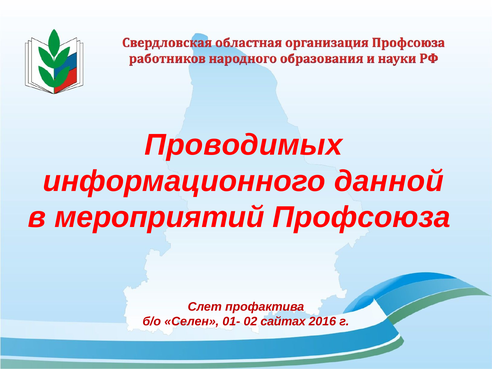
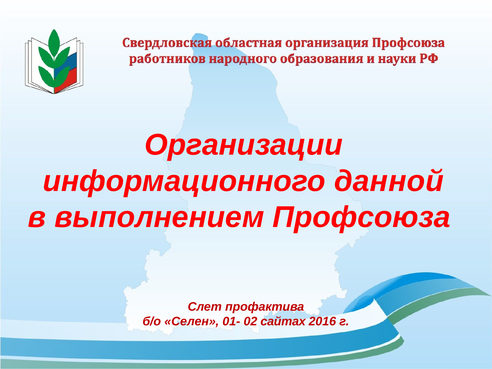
Проводимых: Проводимых -> Организации (244, 145)
мероприятий: мероприятий -> выполнением (159, 217)
